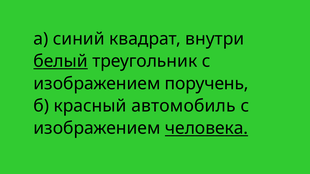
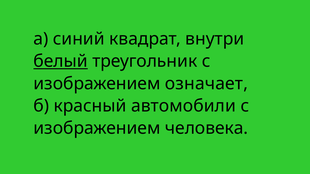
поручень: поручень -> означает (206, 84)
автомобиль: автомобиль -> автомобили (183, 106)
человека underline: present -> none (207, 129)
